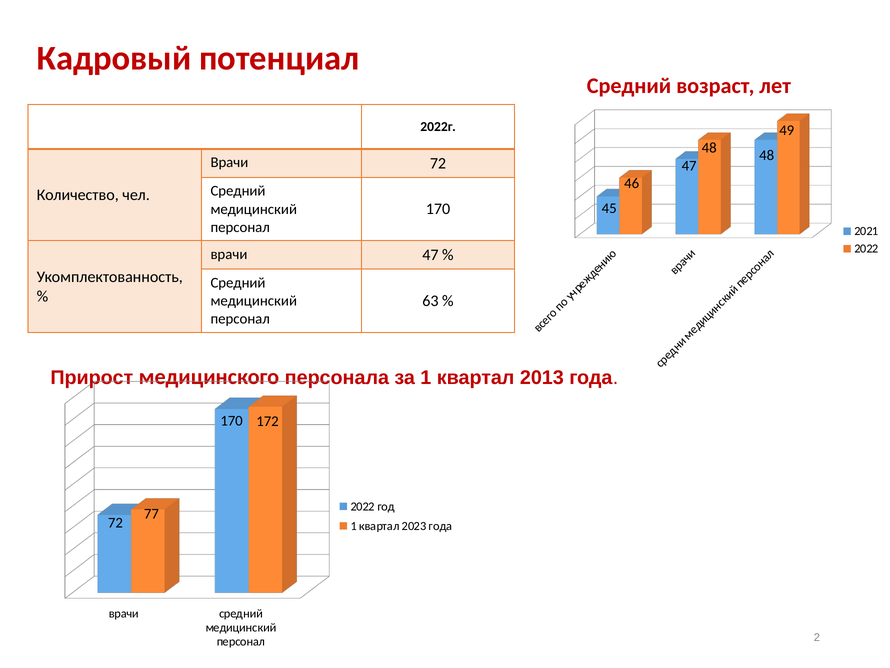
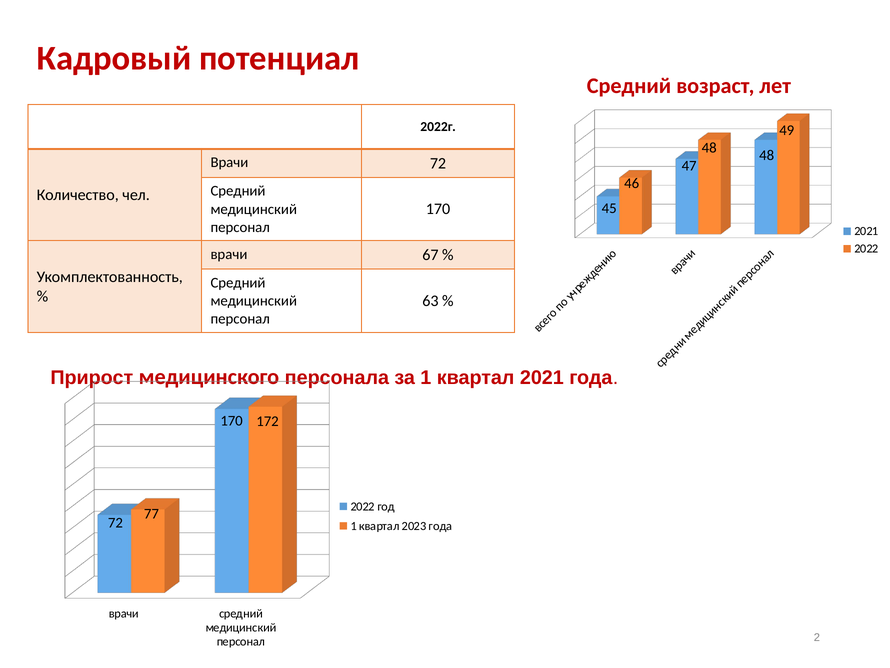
врачи 47: 47 -> 67 (430, 255)
квартал 2013: 2013 -> 2021 (542, 378)
